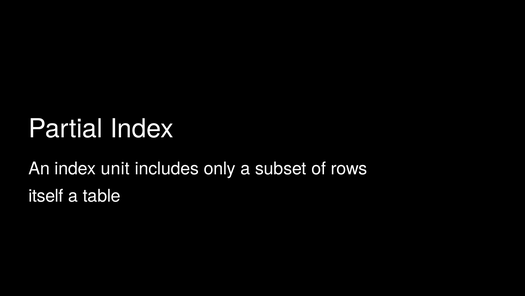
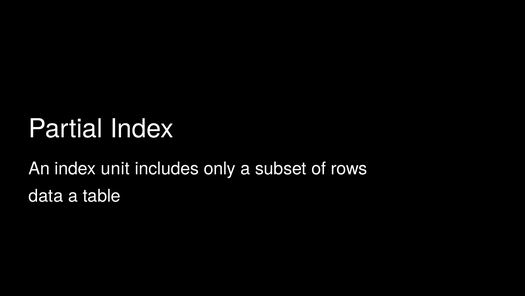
itself: itself -> data (46, 196)
